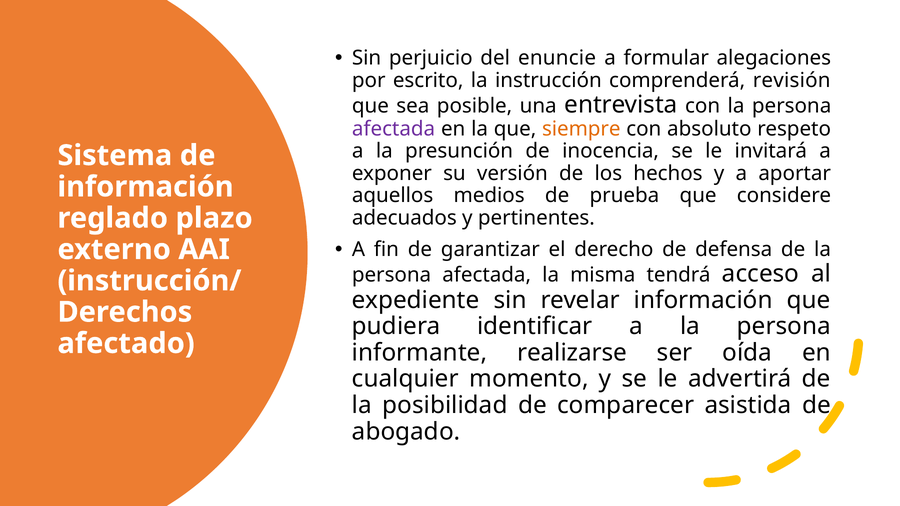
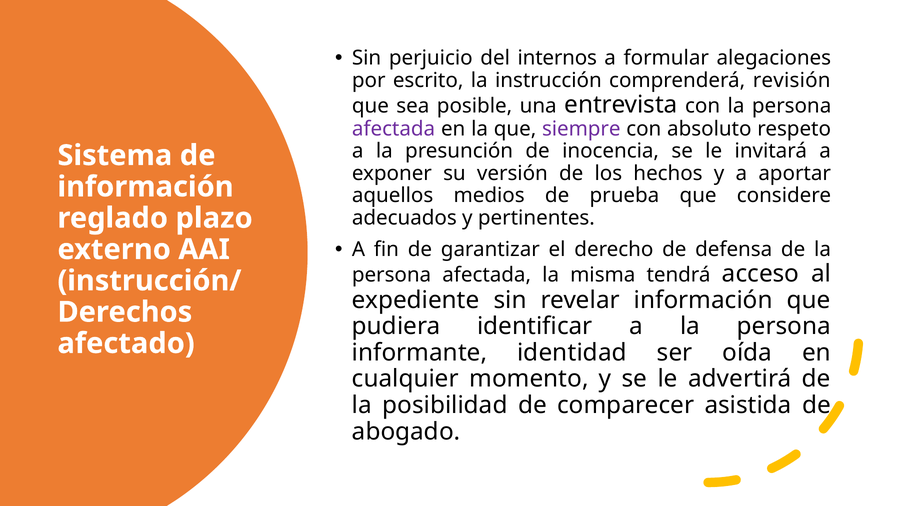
enuncie: enuncie -> internos (557, 58)
siempre colour: orange -> purple (581, 129)
realizarse: realizarse -> identidad (572, 353)
